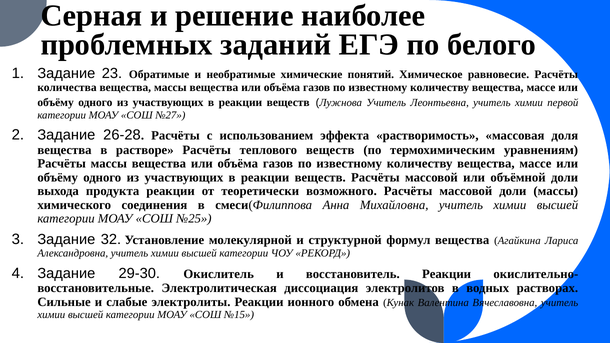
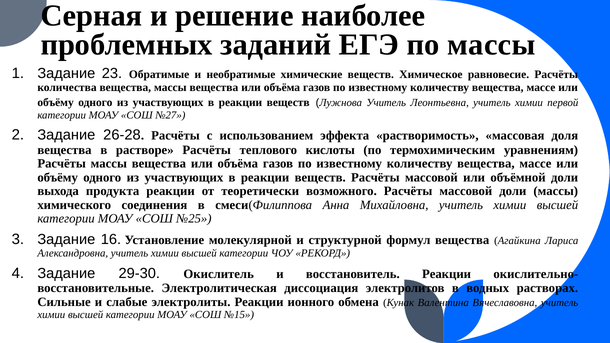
по белого: белого -> массы (491, 45)
химические понятий: понятий -> веществ (371, 74)
теплового веществ: веществ -> кислоты (330, 150)
32: 32 -> 16 (111, 240)
